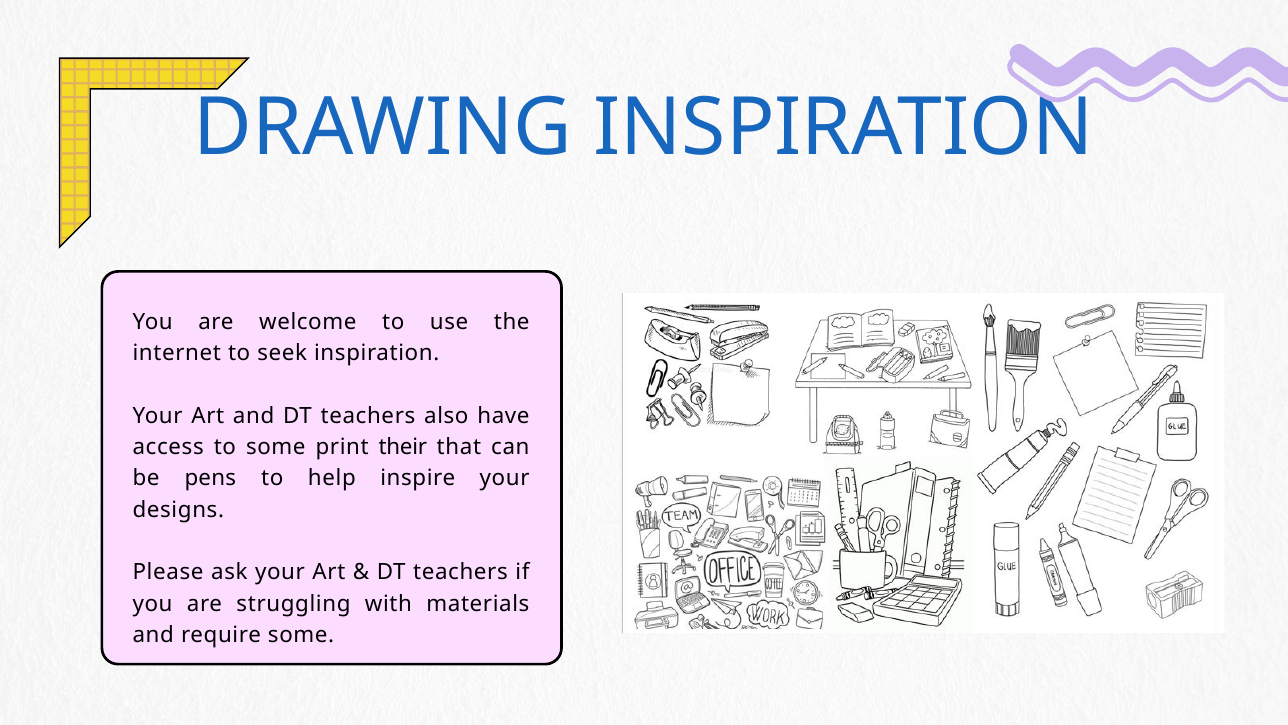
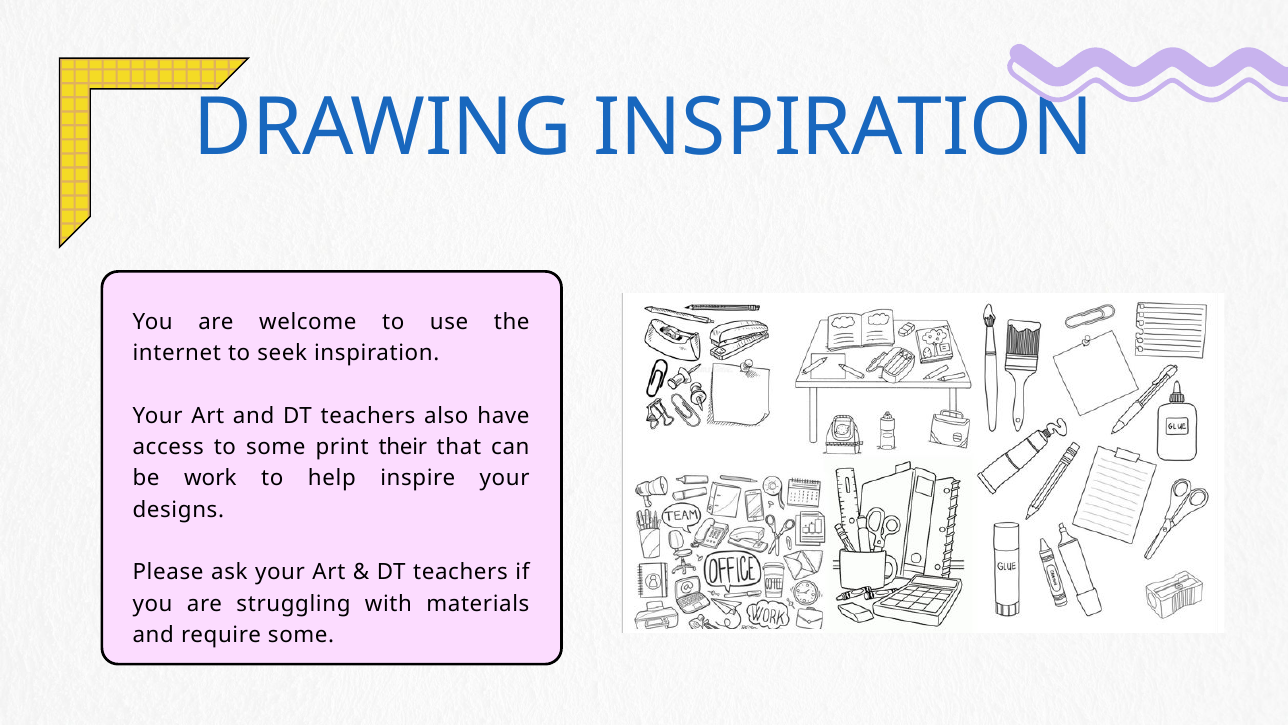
pens: pens -> work (210, 478)
